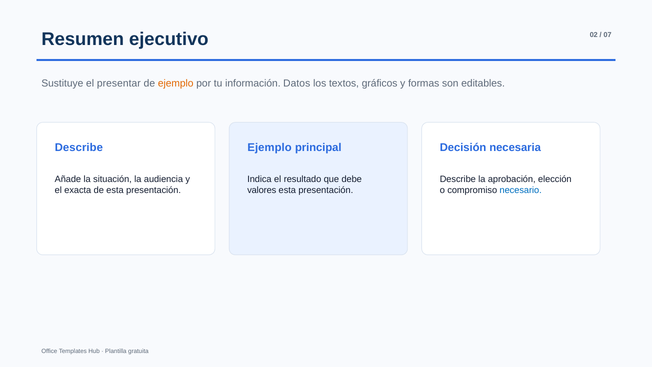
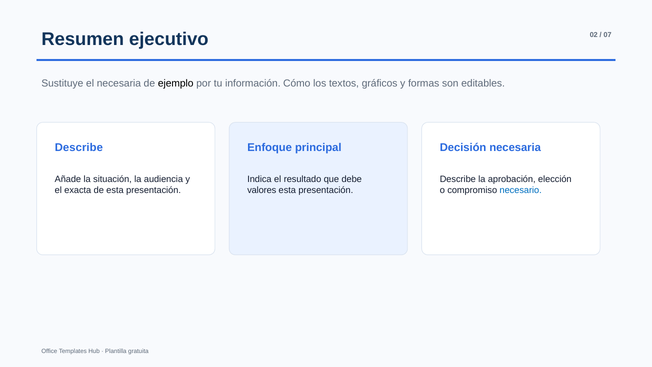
el presentar: presentar -> necesaria (119, 83)
ejemplo colour: orange -> black (176, 83)
Datos: Datos -> Cómo (297, 83)
Ejemplo: Ejemplo -> Enfoque (270, 147)
